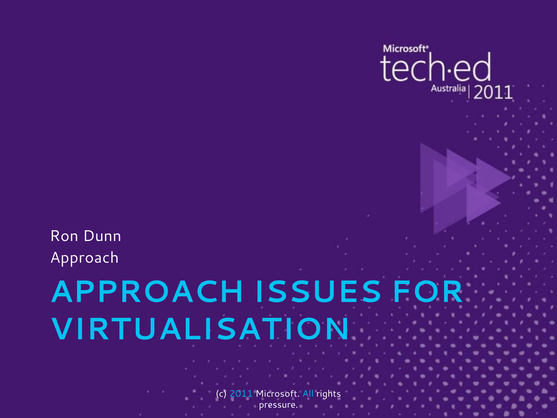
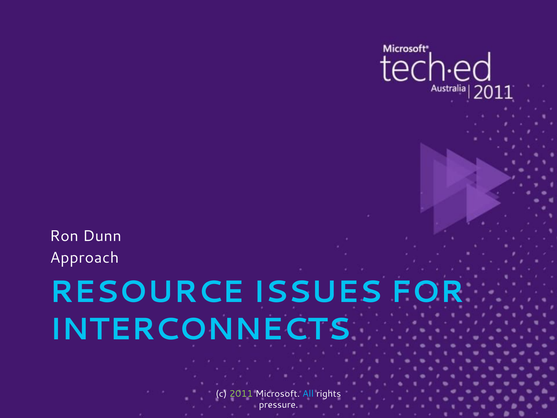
APPROACH: APPROACH -> RESOURCE (147, 292)
VIRTUALISATION: VIRTUALISATION -> INTERCONNECTS (200, 329)
2011 colour: light blue -> light green (241, 393)
